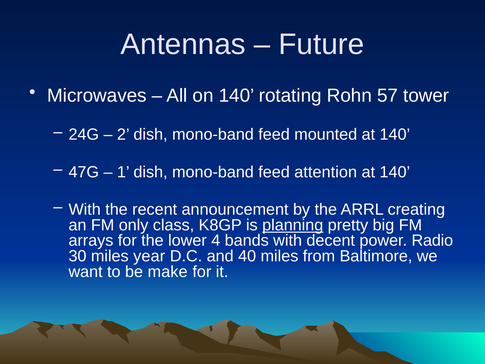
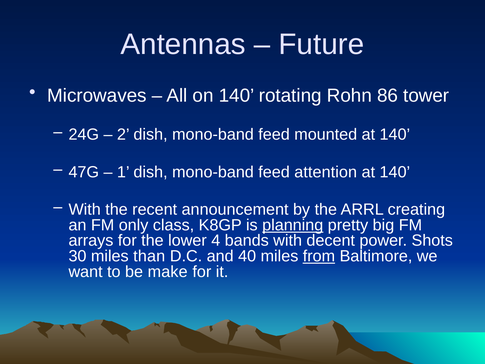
57: 57 -> 86 (388, 96)
Radio: Radio -> Shots (432, 240)
year: year -> than (149, 256)
from underline: none -> present (319, 256)
